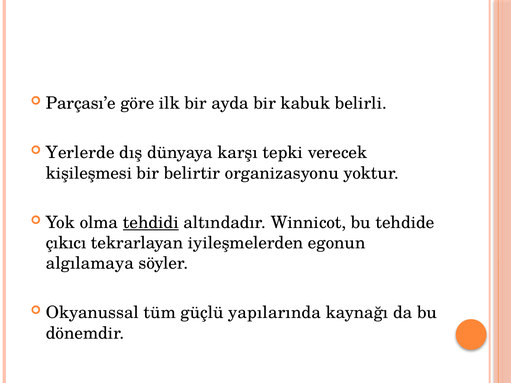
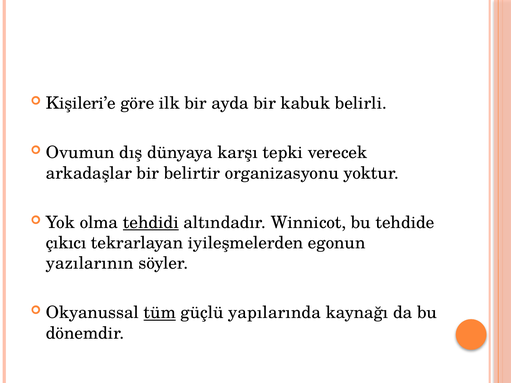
Parçası’e: Parçası’e -> Kişileri’e (81, 103)
Yerlerde: Yerlerde -> Ovumun (80, 153)
kişileşmesi: kişileşmesi -> arkadaşlar (89, 173)
algılamaya: algılamaya -> yazılarının (90, 263)
tüm underline: none -> present (160, 313)
